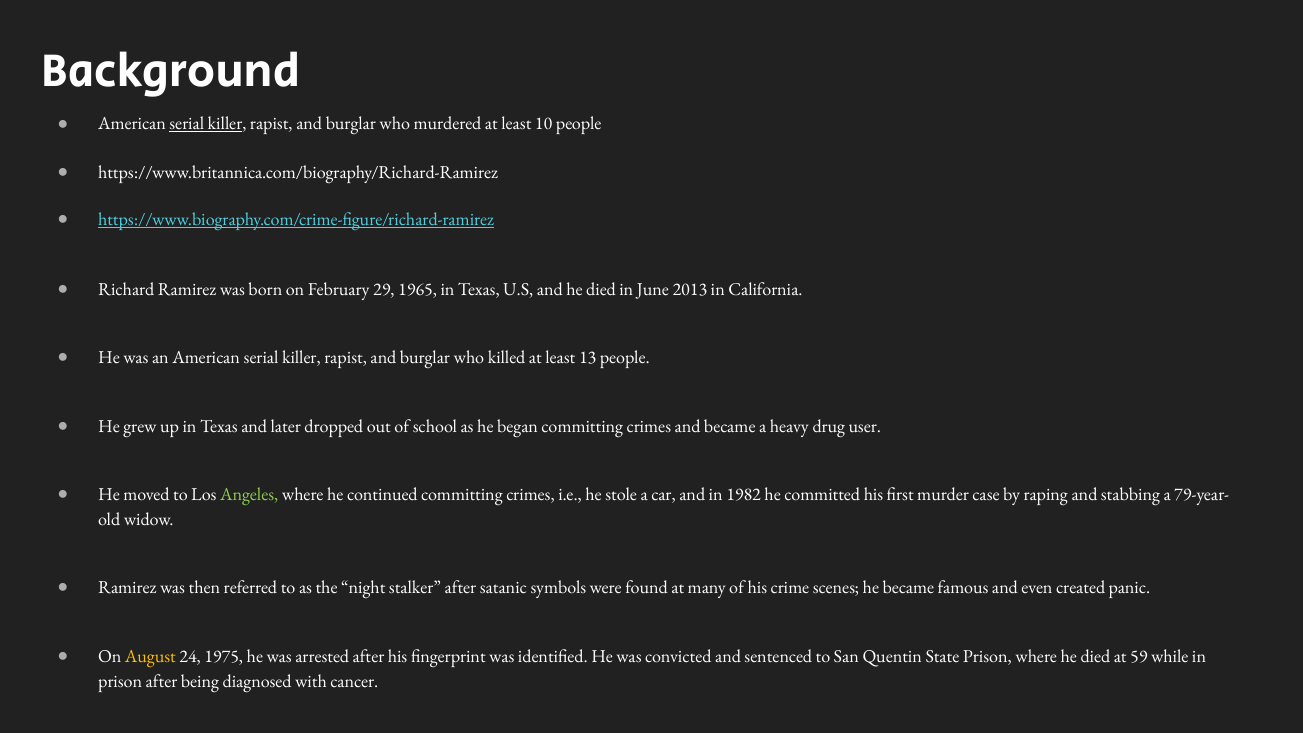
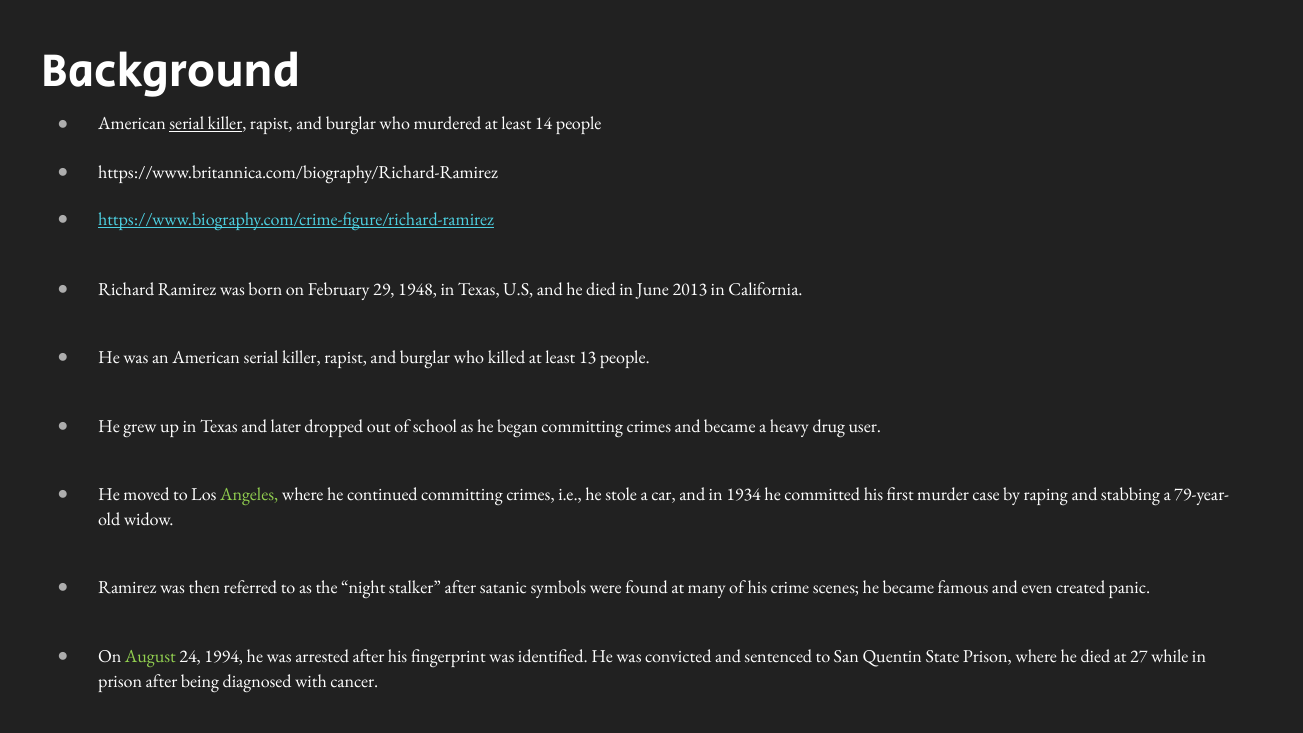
10: 10 -> 14 (544, 123)
1965: 1965 -> 1948 (418, 289)
1982: 1982 -> 1934 (744, 494)
August colour: yellow -> light green (150, 656)
1975: 1975 -> 1994 (224, 656)
59: 59 -> 27 (1139, 656)
